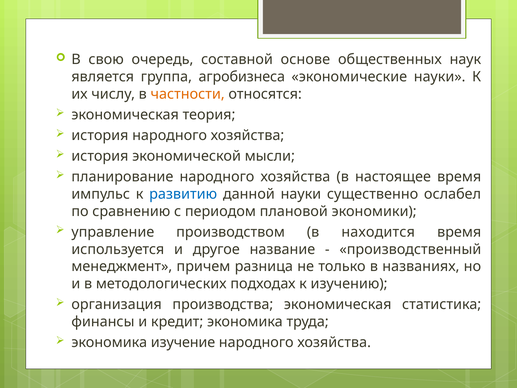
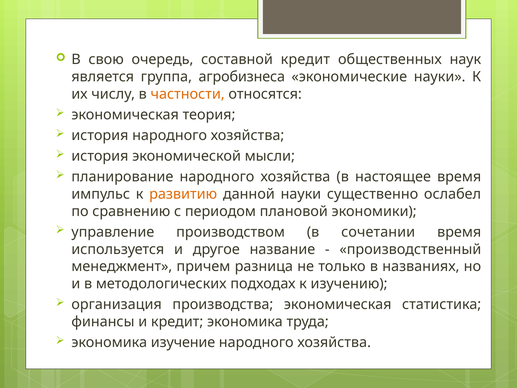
составной основе: основе -> кредит (305, 60)
развитию colour: blue -> orange (183, 194)
находится: находится -> сочетании (378, 232)
